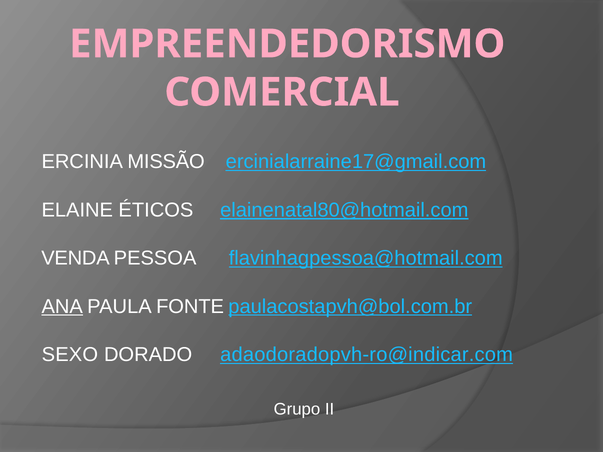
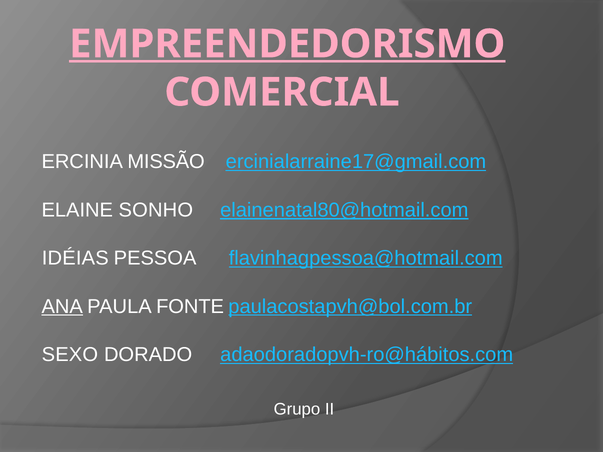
EMPREENDEDORISMO underline: none -> present (287, 44)
ÉTICOS: ÉTICOS -> SONHO (156, 210)
VENDA: VENDA -> IDÉIAS (75, 258)
adaodoradopvh-ro@indicar.com: adaodoradopvh-ro@indicar.com -> adaodoradopvh-ro@hábitos.com (367, 355)
